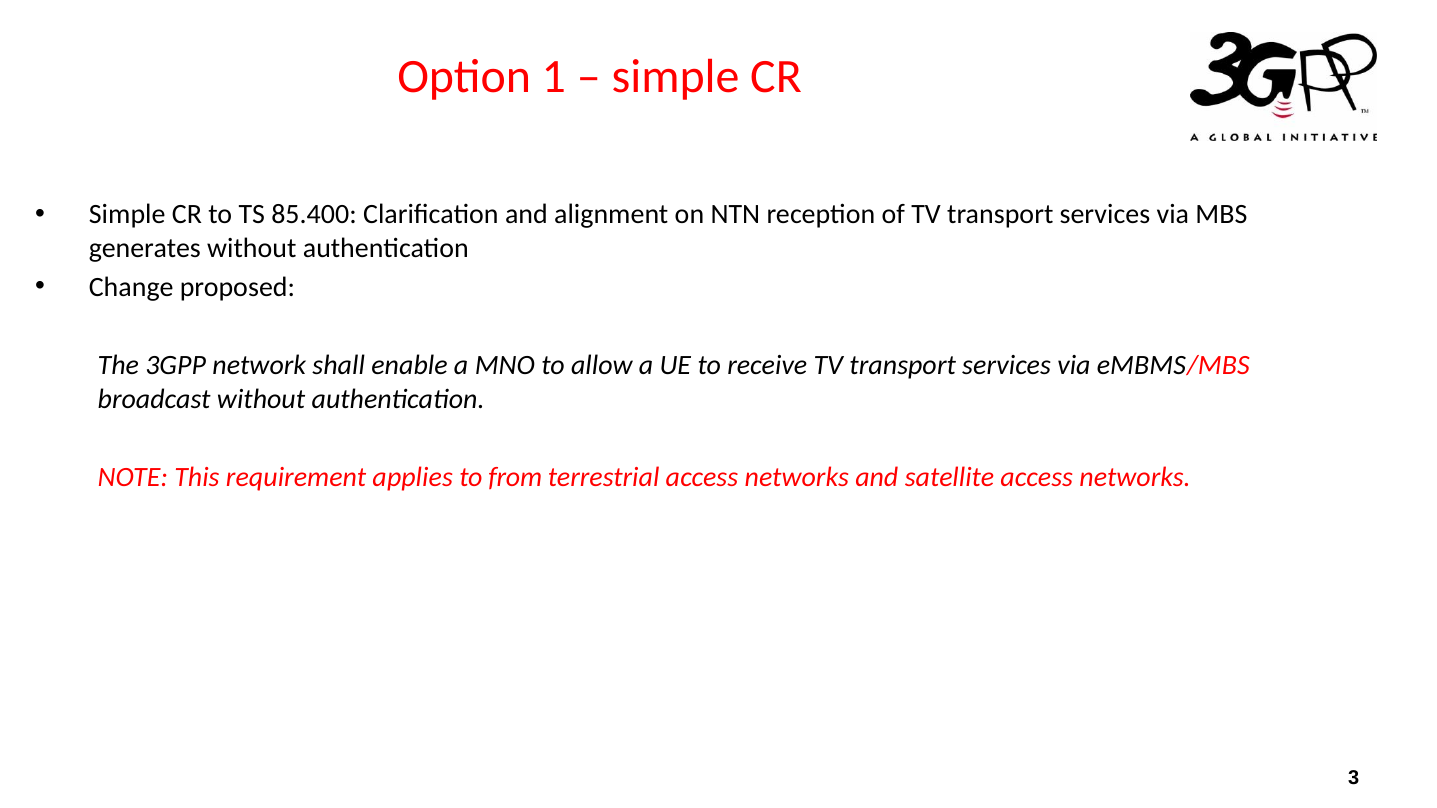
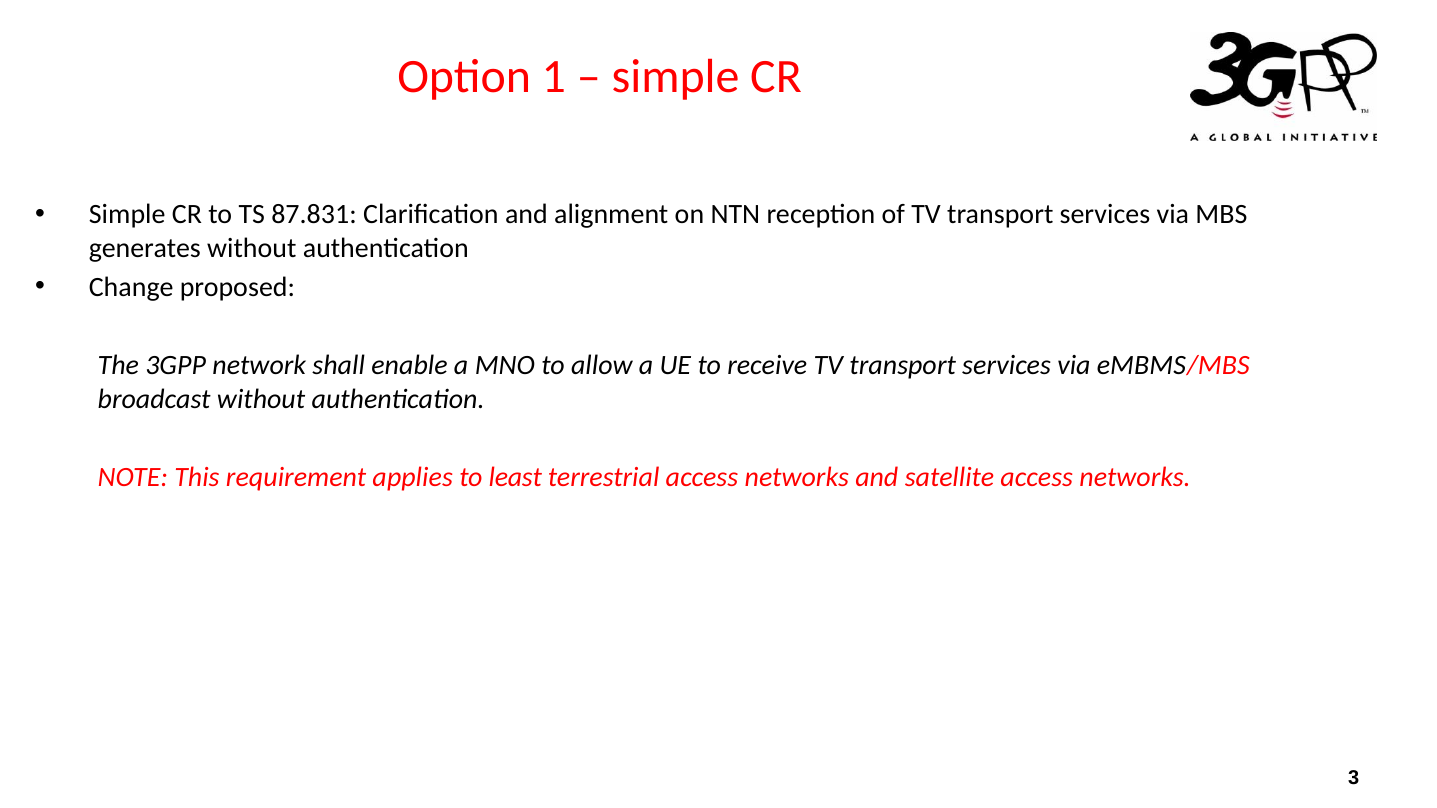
85.400: 85.400 -> 87.831 (314, 215)
from: from -> least (515, 477)
